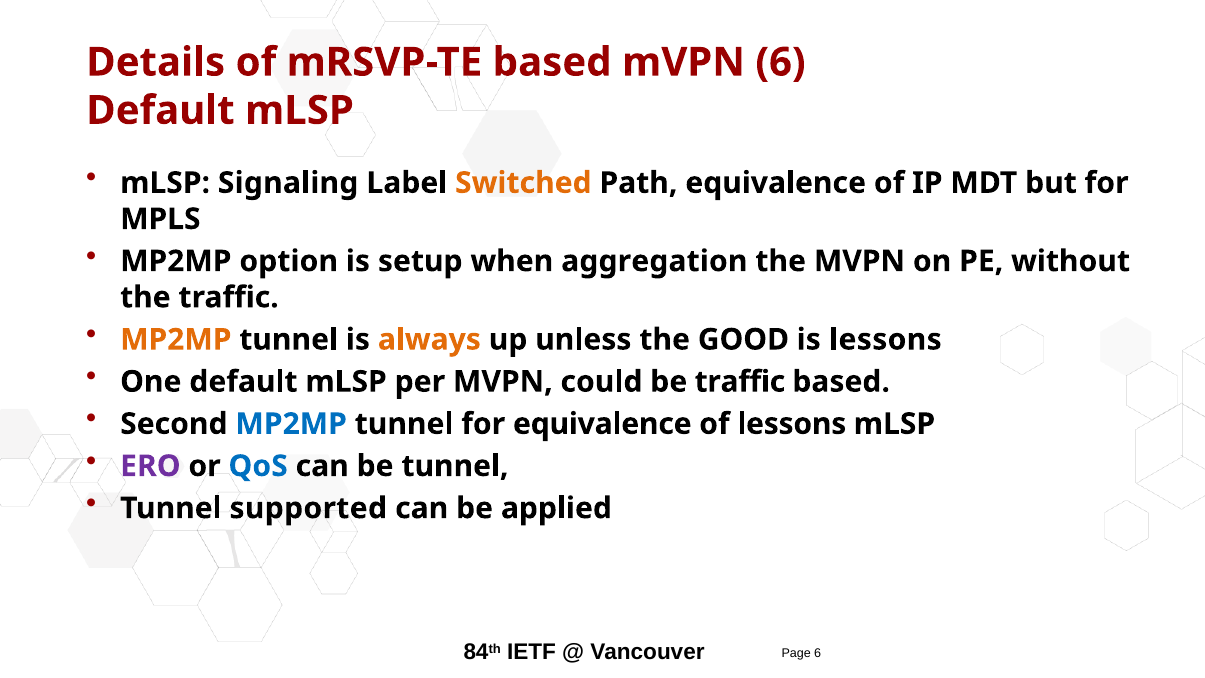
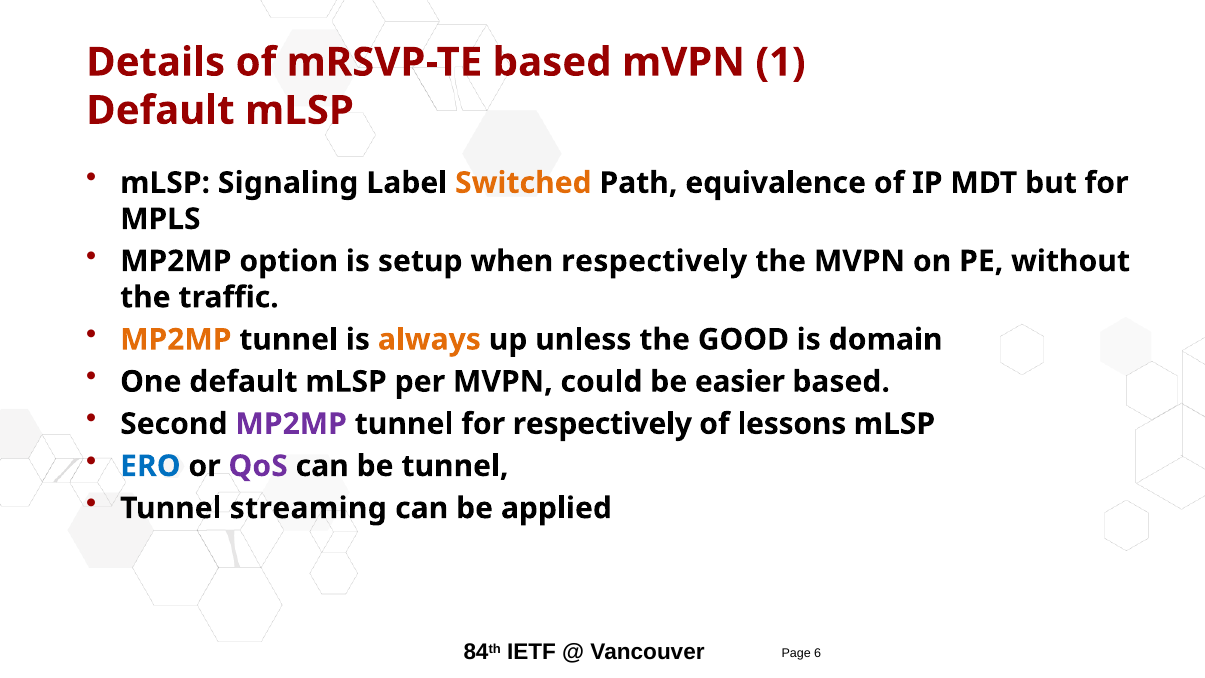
mVPN 6: 6 -> 1 (781, 62)
when aggregation: aggregation -> respectively (654, 261)
is lessons: lessons -> domain (886, 339)
be traffic: traffic -> easier (740, 382)
MP2MP colour: blue -> purple (291, 424)
for equivalence: equivalence -> respectively (602, 424)
ERO colour: purple -> blue (150, 466)
QoS colour: blue -> purple (258, 466)
supported: supported -> streaming (308, 508)
